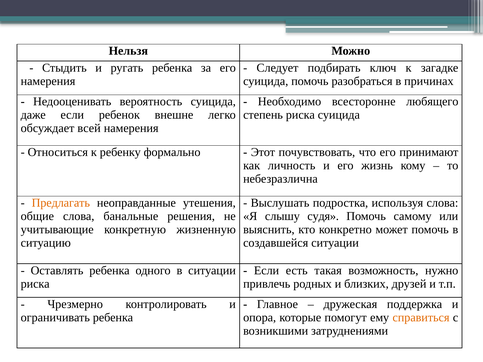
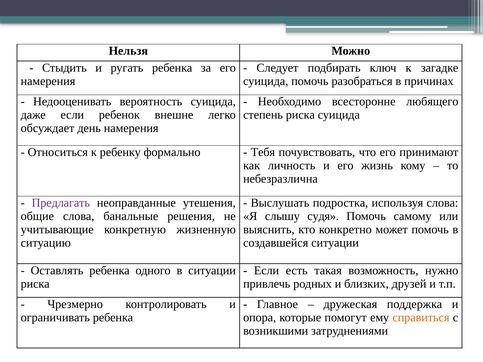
всей: всей -> день (89, 128)
Этот: Этот -> Тебя (263, 152)
Предлагать colour: orange -> purple (61, 203)
